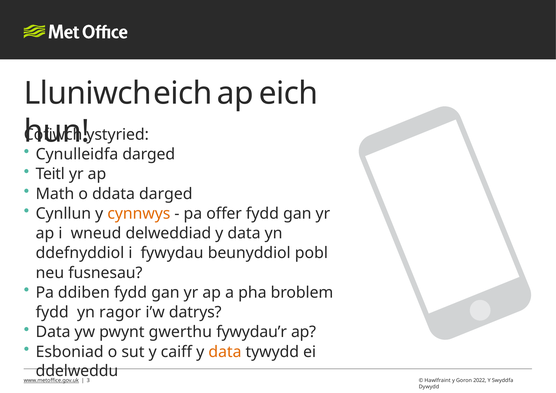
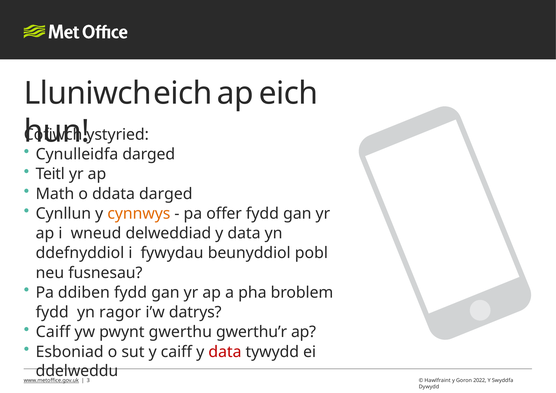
Data: Data -> Caiff (53, 332)
fywydau’r: fywydau’r -> gwerthu’r (252, 332)
data colour: orange -> red (225, 352)
